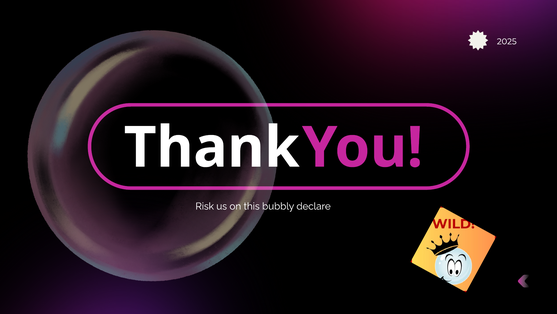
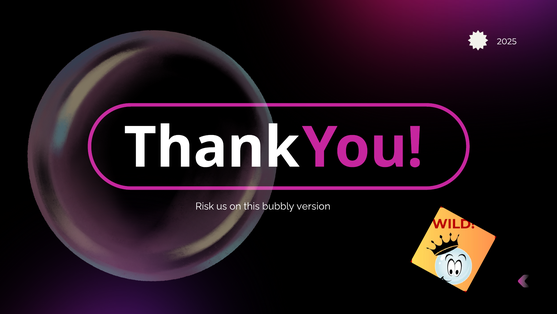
declare: declare -> version (313, 206)
